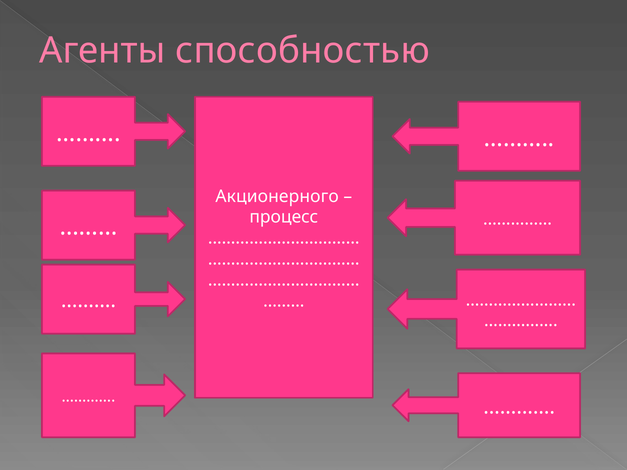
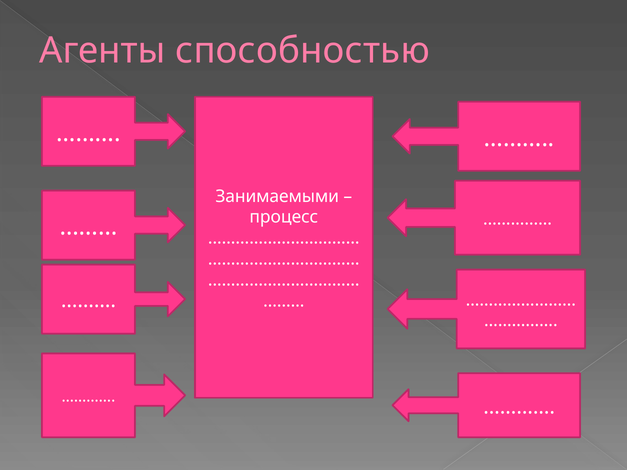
Акционерного: Акционерного -> Занимаемыми (277, 196)
